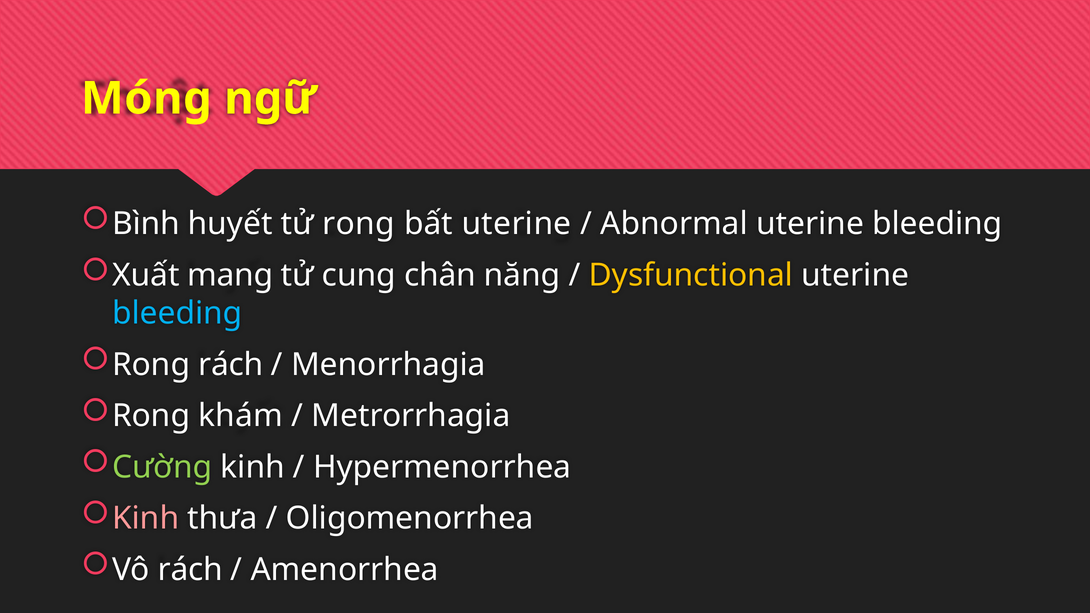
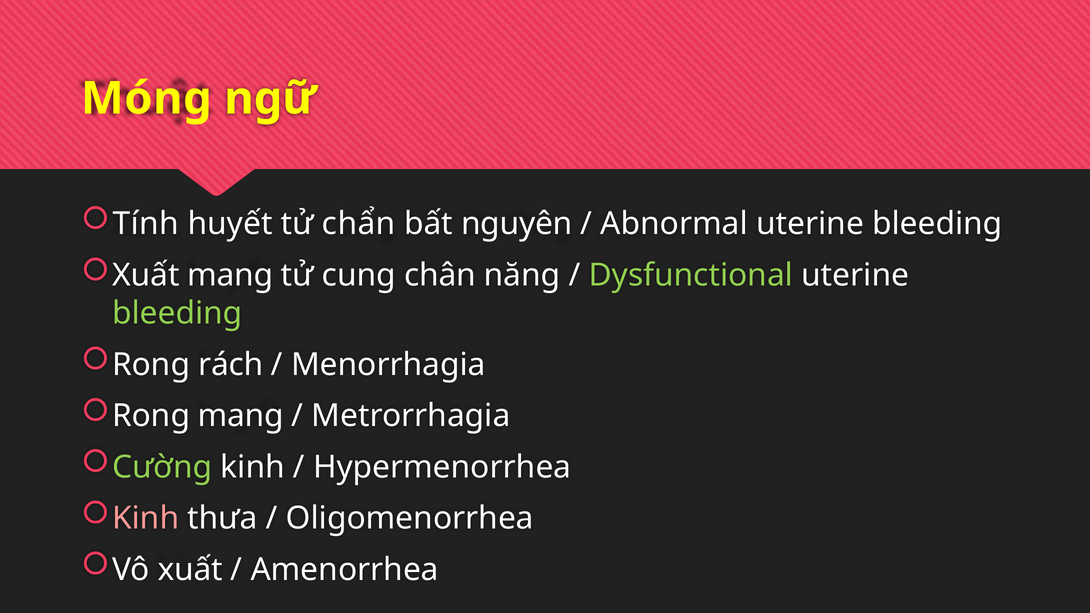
Bình: Bình -> Tính (146, 224)
tử rong: rong -> chẩn (359, 224)
bất uterine: uterine -> nguyên (517, 224)
Dysfunctional colour: yellow -> light green (691, 275)
bleeding colour: light blue -> light green (177, 313)
Rong khám: khám -> mang (241, 416)
Vô rách: rách -> xuất (190, 570)
